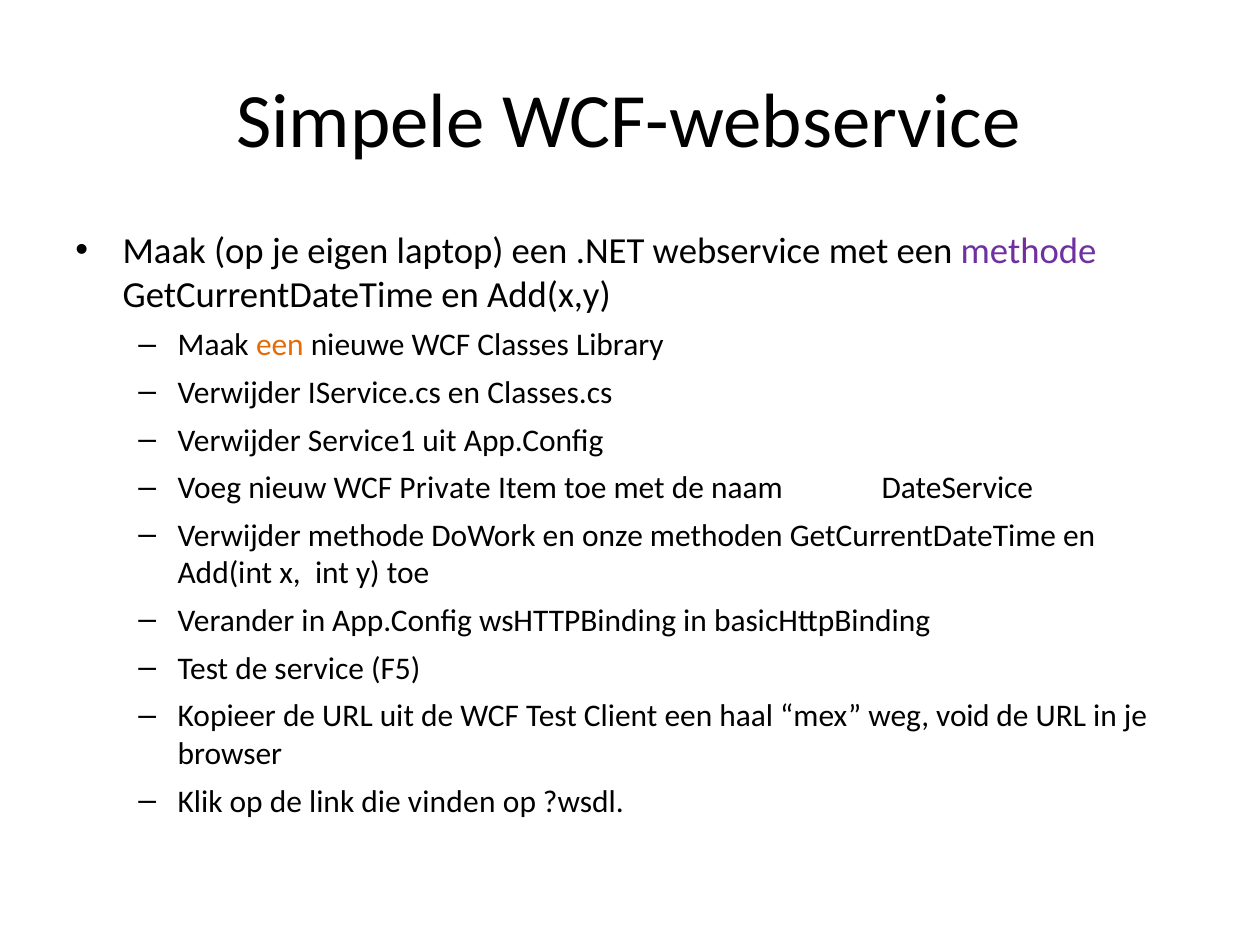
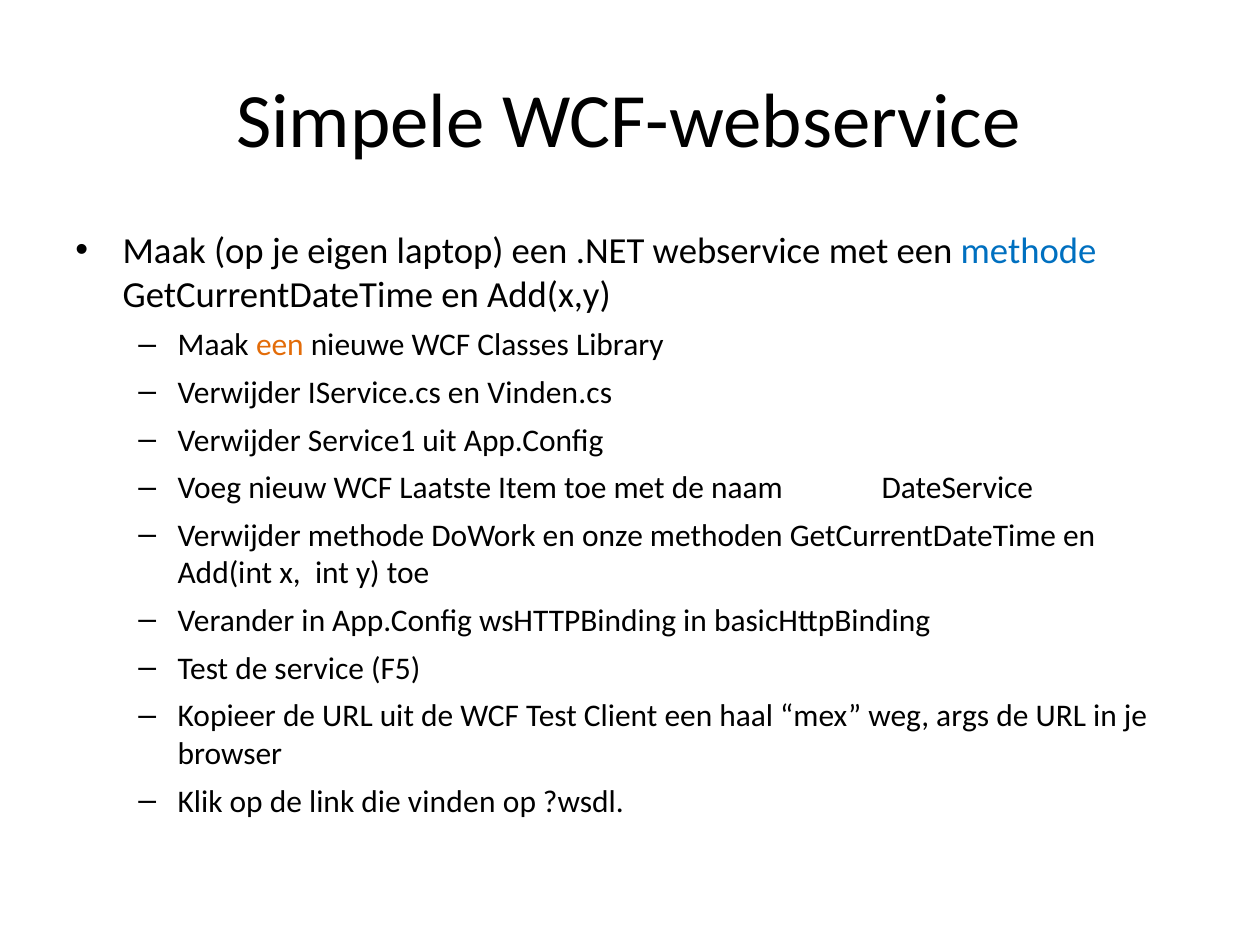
methode colour: purple -> blue (1029, 251)
Classes.cs: Classes.cs -> Vinden.cs (550, 393)
Private: Private -> Laatste (445, 488)
void: void -> args (963, 716)
